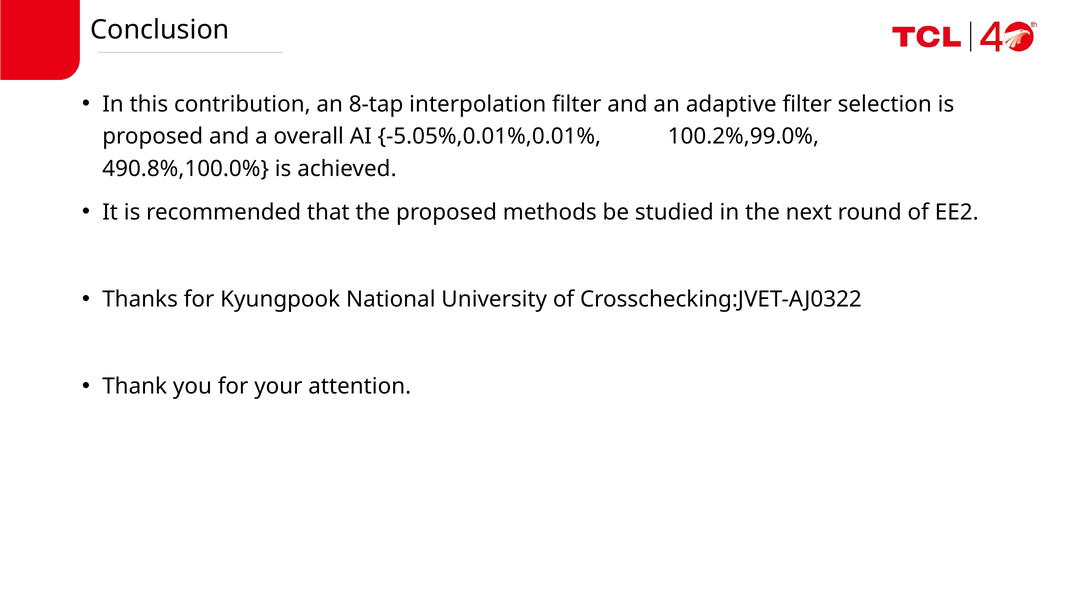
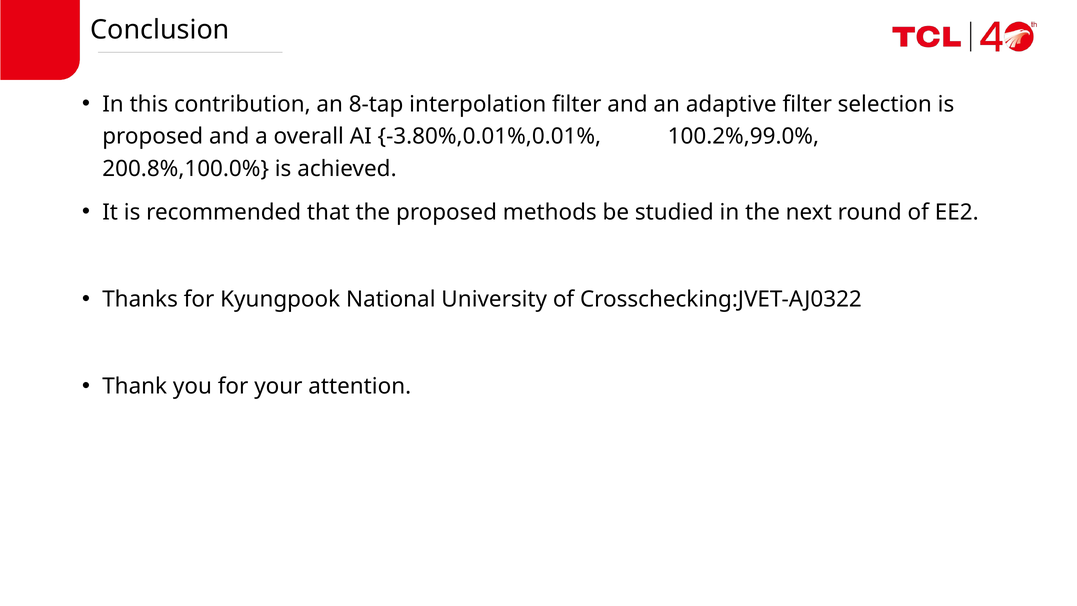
-5.05%,0.01%,0.01%: -5.05%,0.01%,0.01% -> -3.80%,0.01%,0.01% (489, 136)
490.8%,100.0%: 490.8%,100.0% -> 200.8%,100.0% (186, 169)
